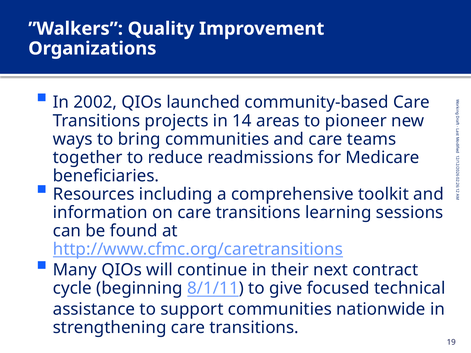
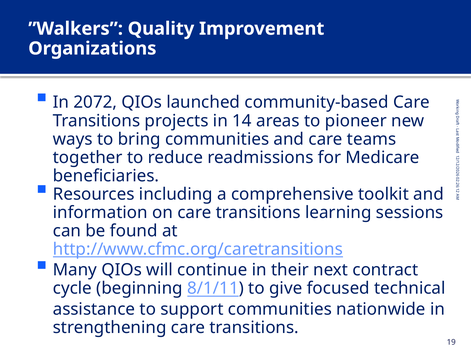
2002: 2002 -> 2072 (95, 102)
